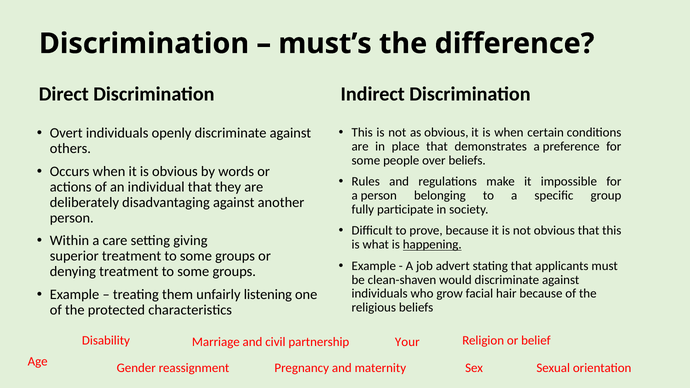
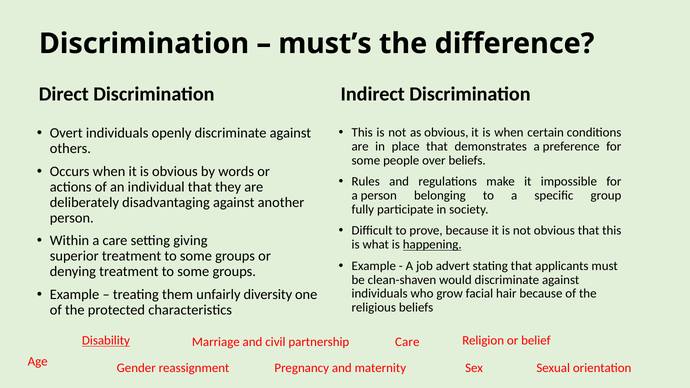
listening: listening -> diversity (268, 295)
Disability underline: none -> present (106, 341)
Your: Your -> Care (407, 342)
